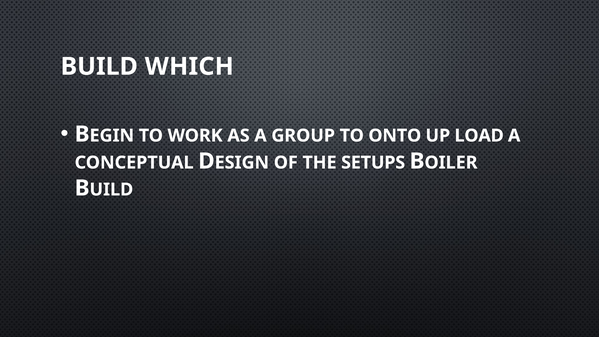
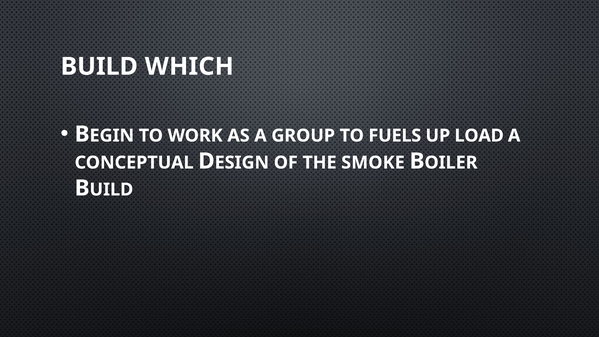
ONTO: ONTO -> FUELS (395, 136)
SETUPS: SETUPS -> SMOKE (373, 163)
